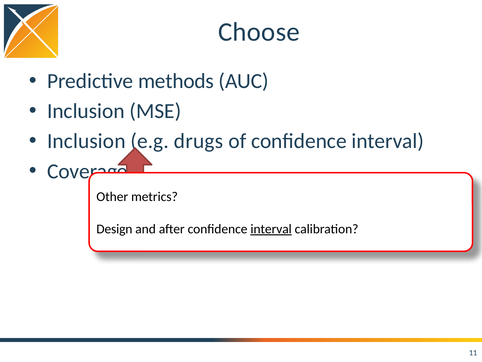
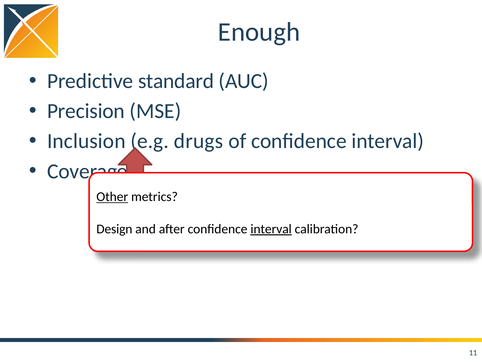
Choose: Choose -> Enough (259, 32)
methods: methods -> standard (176, 81)
Inclusion: Inclusion -> Precision (86, 111)
Other underline: none -> present (112, 197)
